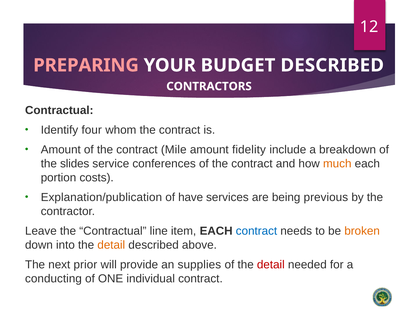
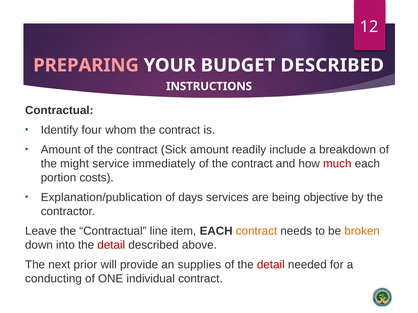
CONTRACTORS: CONTRACTORS -> INSTRUCTIONS (209, 86)
Mile: Mile -> Sick (174, 150)
fidelity: fidelity -> readily (249, 150)
slides: slides -> might (75, 164)
conferences: conferences -> immediately (164, 164)
much colour: orange -> red (337, 164)
have: have -> days (191, 198)
previous: previous -> objective (326, 198)
contract colour: blue -> orange (256, 231)
detail colour: orange -> red (111, 245)
